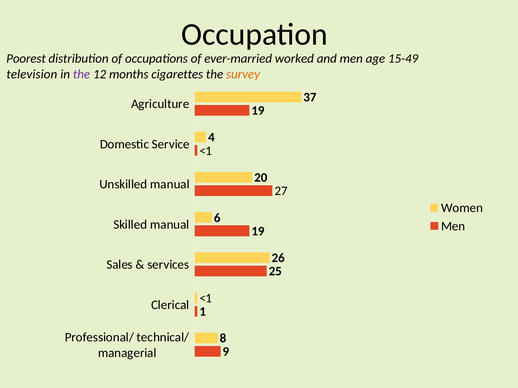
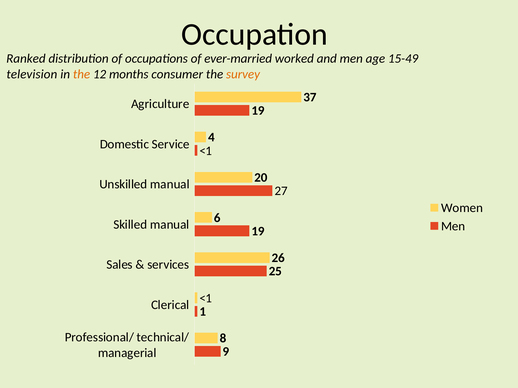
Poorest: Poorest -> Ranked (26, 59)
the colour: purple -> orange (82, 74)
cigarettes: cigarettes -> consumer (177, 74)
